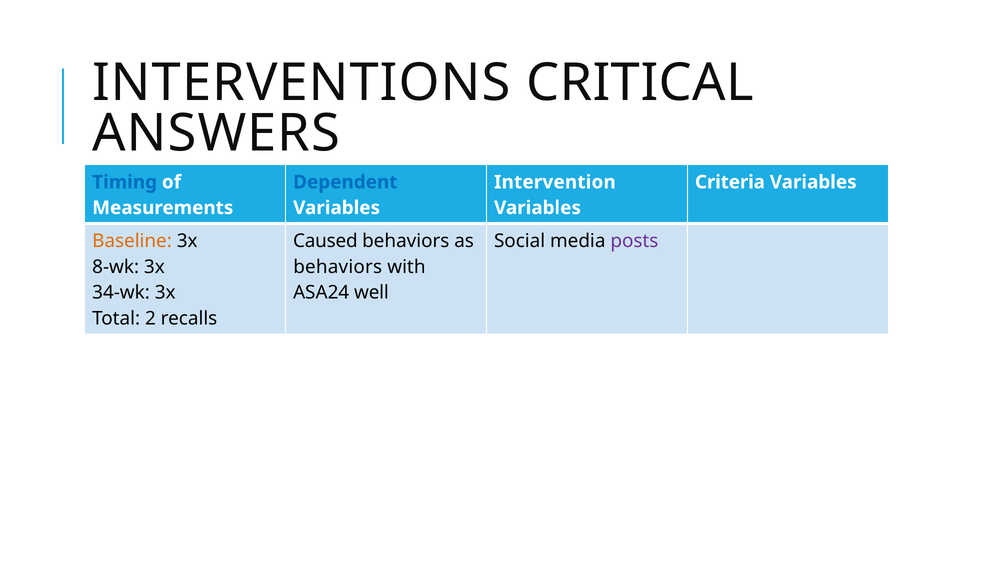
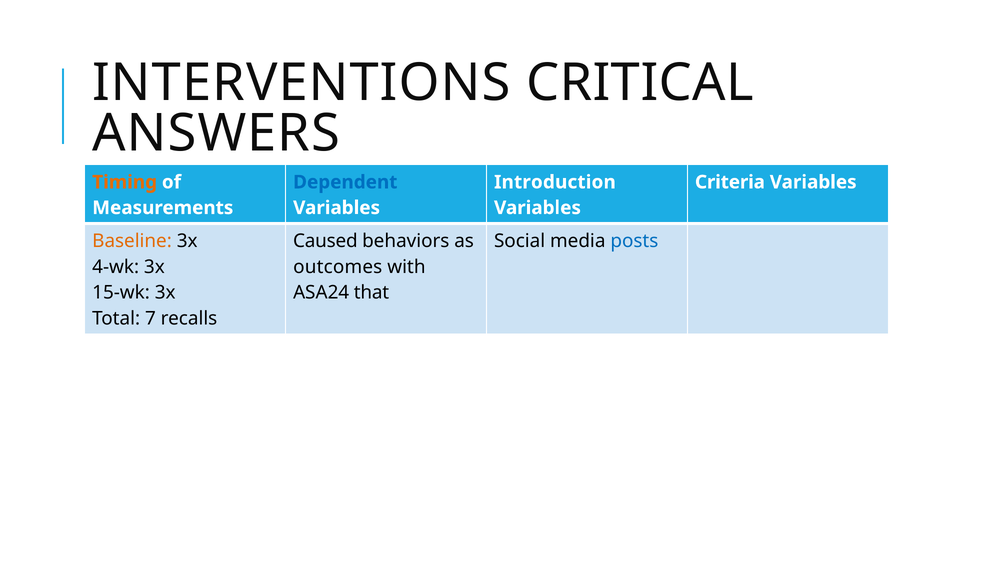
Timing colour: blue -> orange (125, 182)
Intervention: Intervention -> Introduction (555, 182)
posts colour: purple -> blue (634, 241)
8-wk: 8-wk -> 4-wk (116, 267)
behaviors: behaviors -> outcomes (338, 267)
34-wk: 34-wk -> 15-wk (121, 293)
well: well -> that (371, 293)
2: 2 -> 7 (150, 318)
